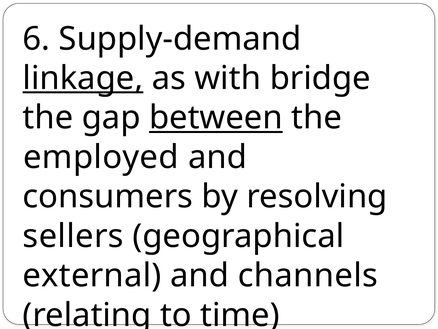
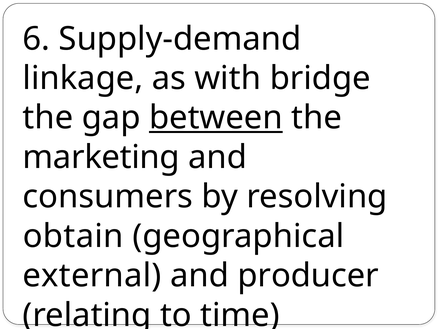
linkage underline: present -> none (83, 78)
employed: employed -> marketing (101, 157)
sellers: sellers -> obtain (73, 236)
channels: channels -> producer (308, 275)
